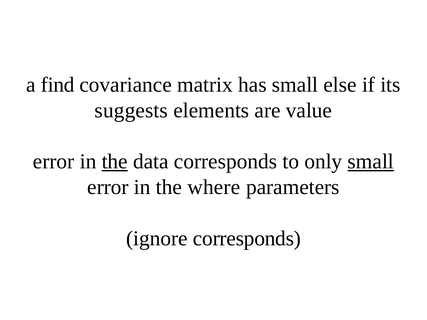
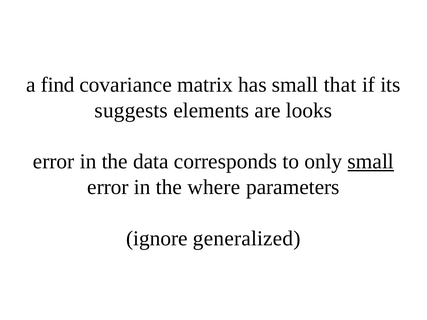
else: else -> that (340, 85)
value: value -> looks (309, 110)
the underline: present -> none (115, 162)
ignore corresponds: corresponds -> generalized (247, 238)
